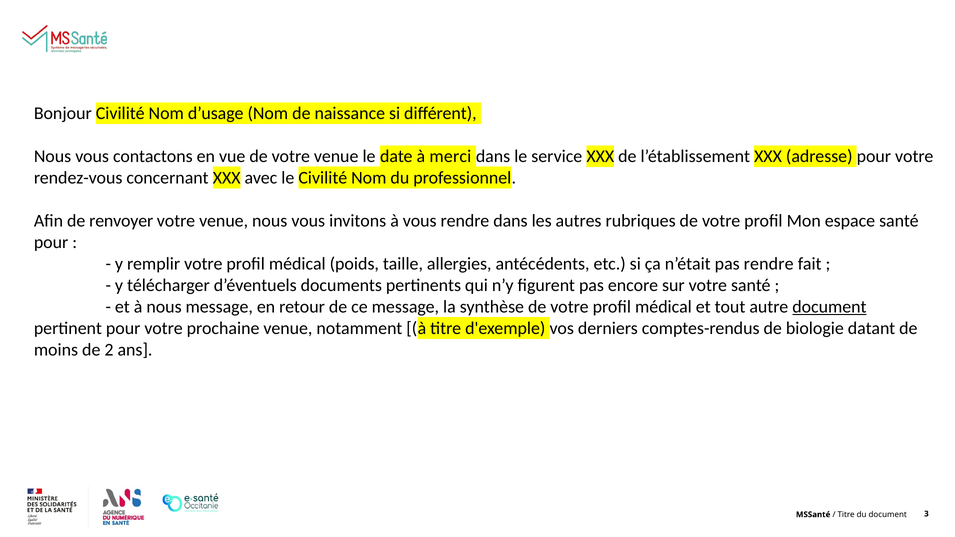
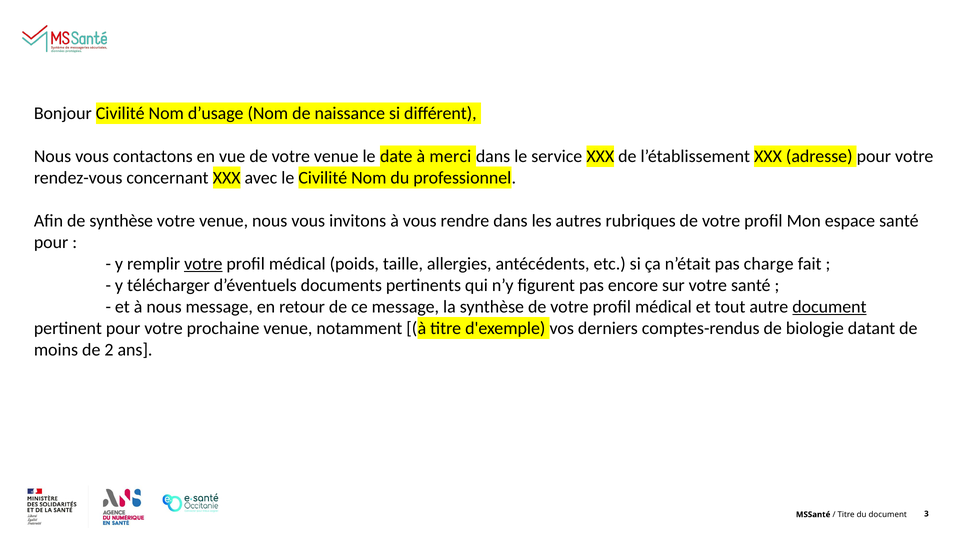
de renvoyer: renvoyer -> synthèse (121, 221)
votre underline: none -> present (203, 264)
pas rendre: rendre -> charge (769, 264)
